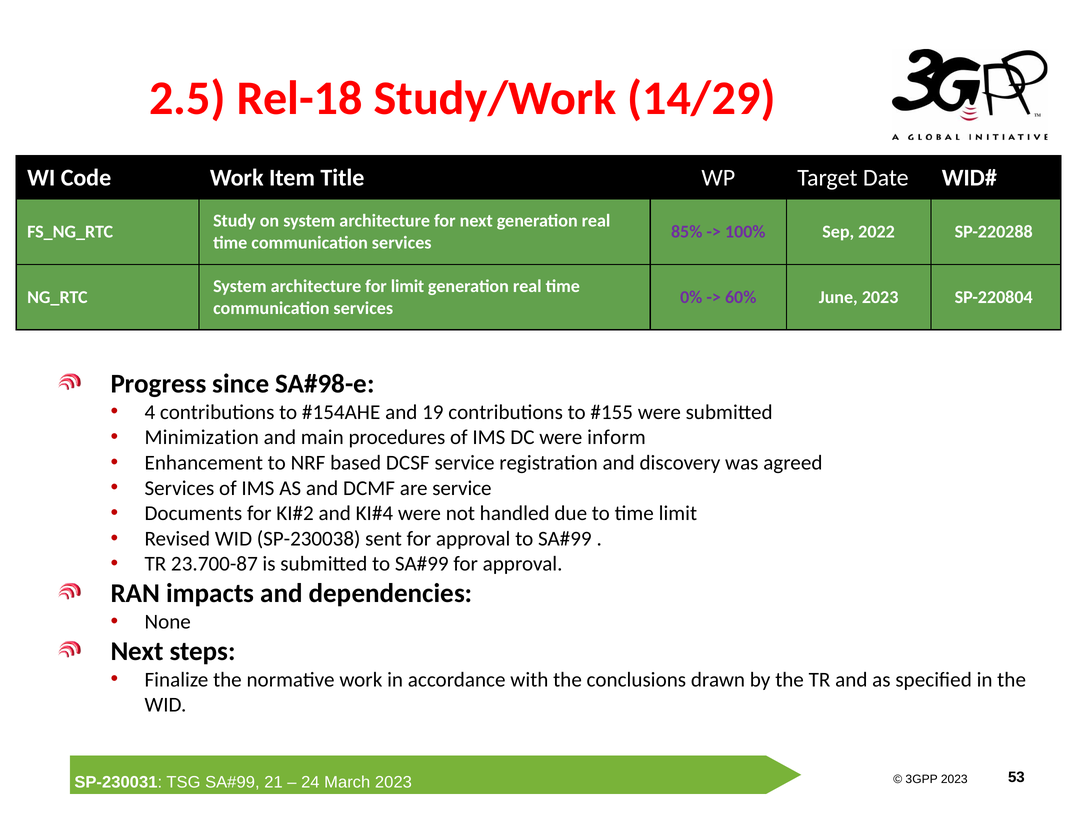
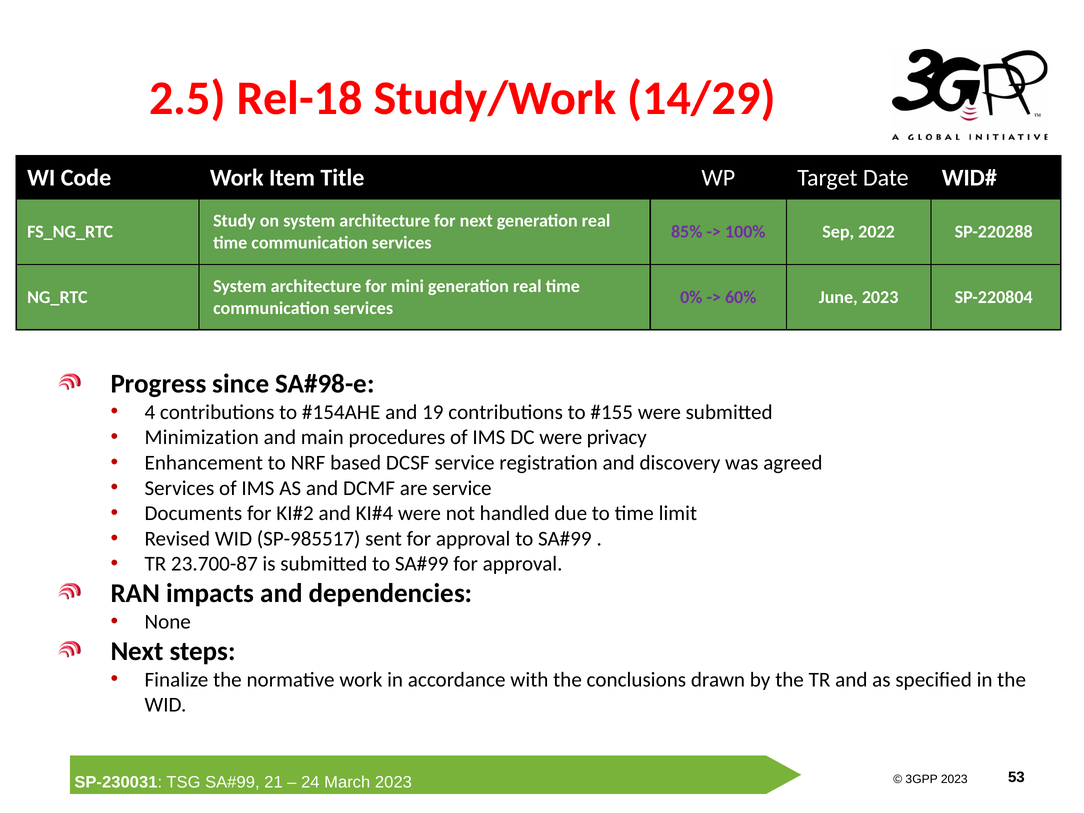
for limit: limit -> mini (407, 286)
inform: inform -> privacy (617, 437)
SP-230038: SP-230038 -> SP-985517 (309, 539)
